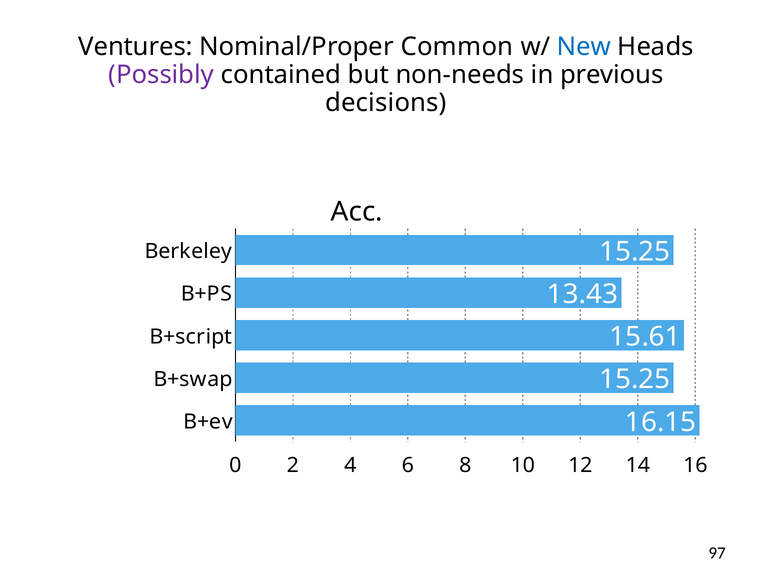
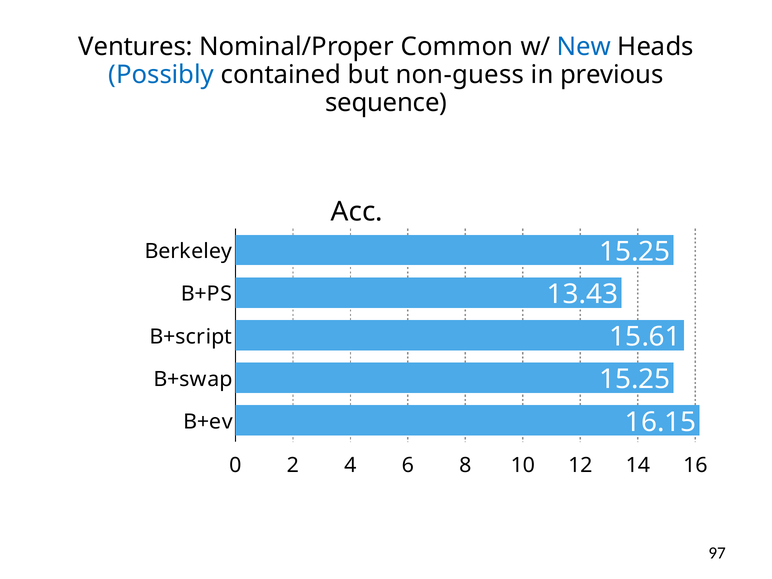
Possibly colour: purple -> blue (161, 75)
non-needs: non-needs -> non-guess (460, 75)
decisions: decisions -> sequence (386, 103)
